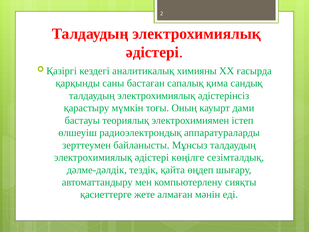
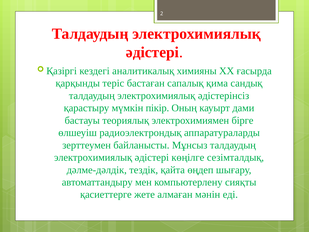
саны: саны -> теріс (113, 83)
тоғы: тоғы -> пікір (157, 108)
істеп: істеп -> бірге (243, 120)
